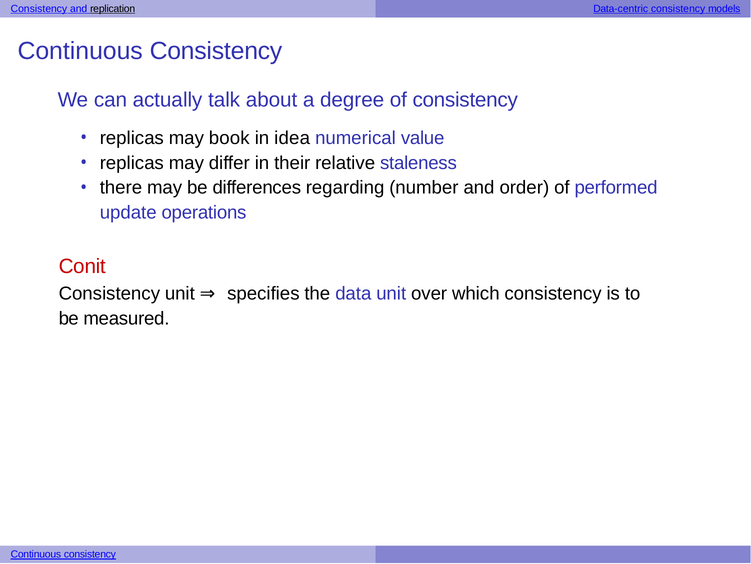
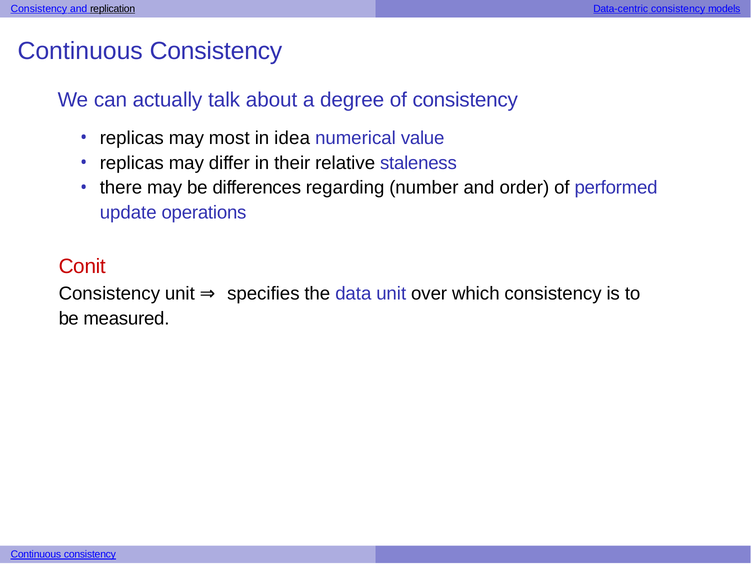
book: book -> most (229, 138)
